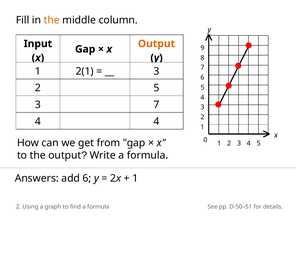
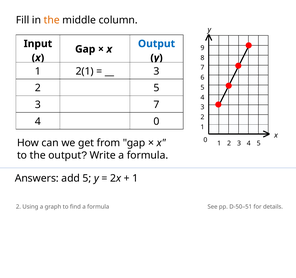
Output colour: orange -> blue (157, 44)
4 4: 4 -> 0 (157, 122)
add 6: 6 -> 5 (87, 178)
